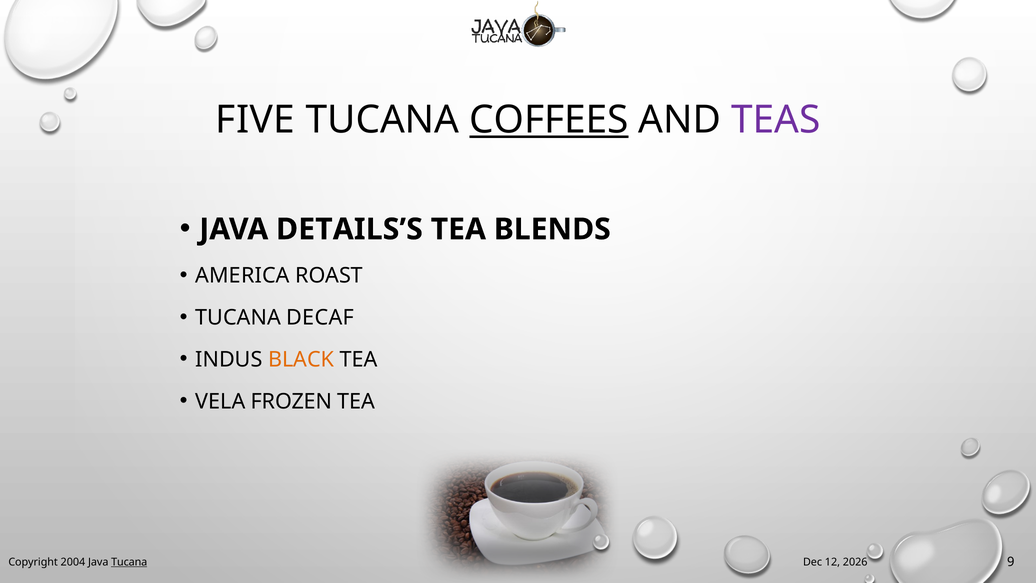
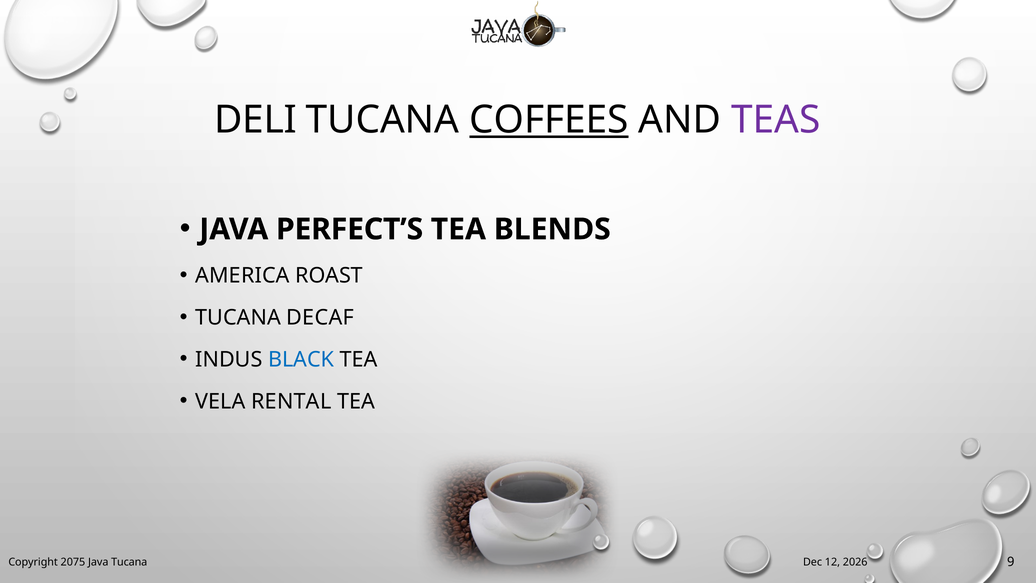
FIVE: FIVE -> DELI (256, 120)
DETAILS’S: DETAILS’S -> PERFECT’S (350, 229)
BLACK colour: orange -> blue (301, 359)
FROZEN: FROZEN -> RENTAL (291, 401)
2004: 2004 -> 2075 (73, 562)
Tucana underline: present -> none (129, 562)
